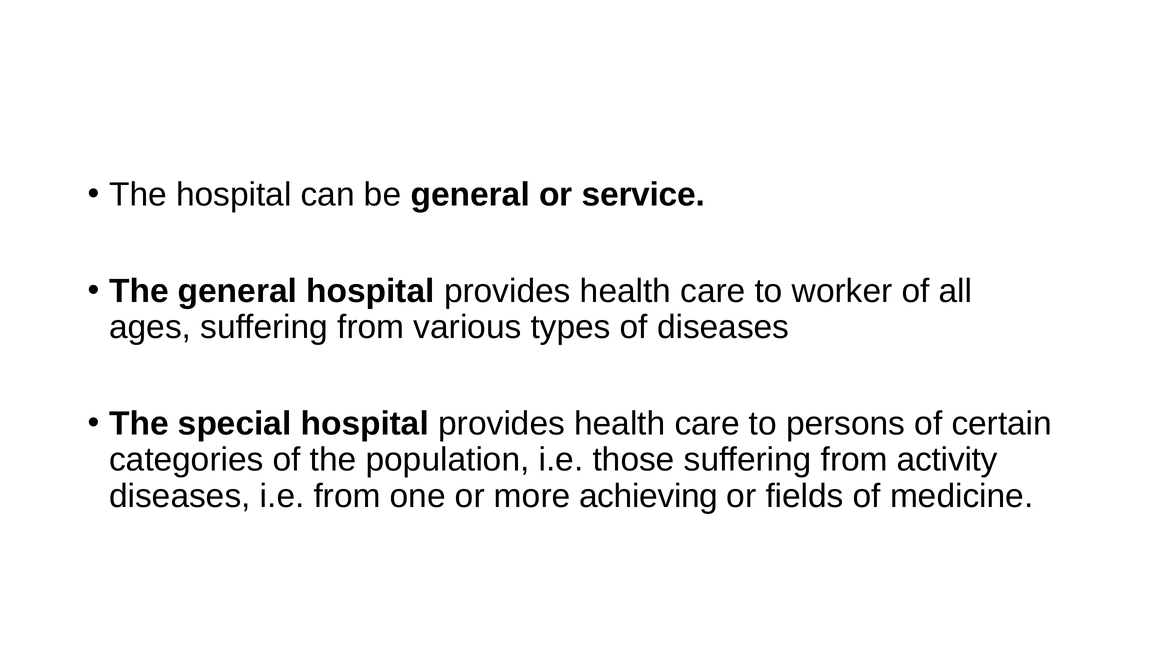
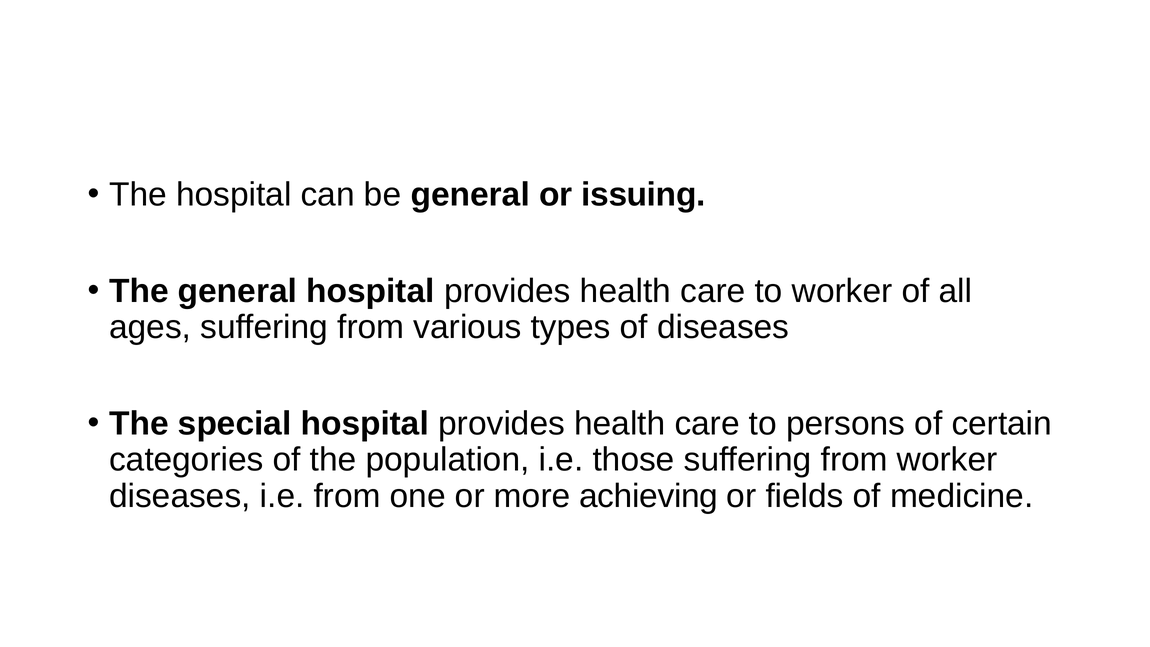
service: service -> issuing (643, 194)
from activity: activity -> worker (947, 460)
